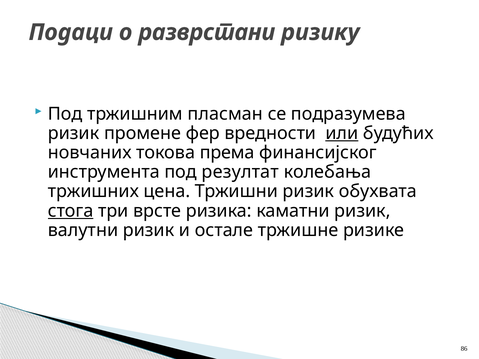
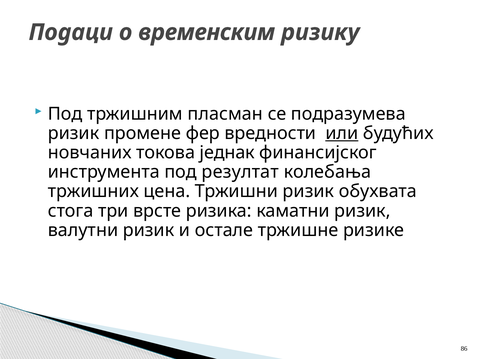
разврстани: разврстани -> временским (207, 32)
према: према -> једнак (227, 153)
стога underline: present -> none (71, 211)
